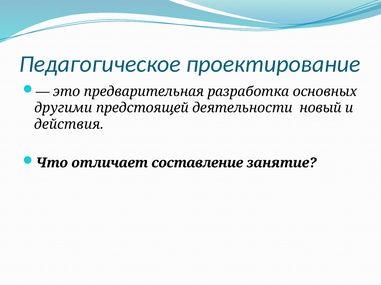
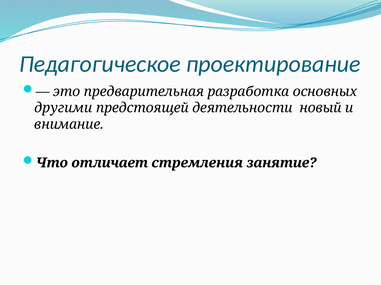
действия: действия -> внимание (69, 125)
составление: составление -> стремления (197, 163)
